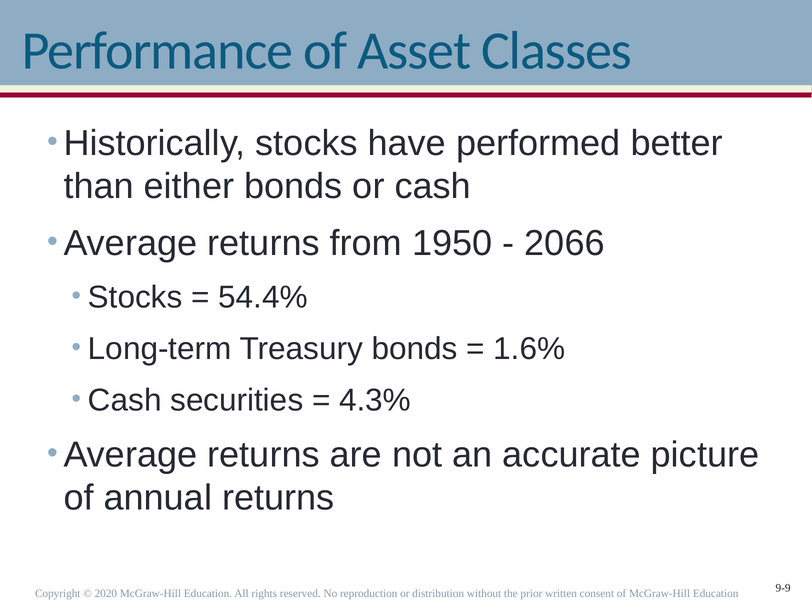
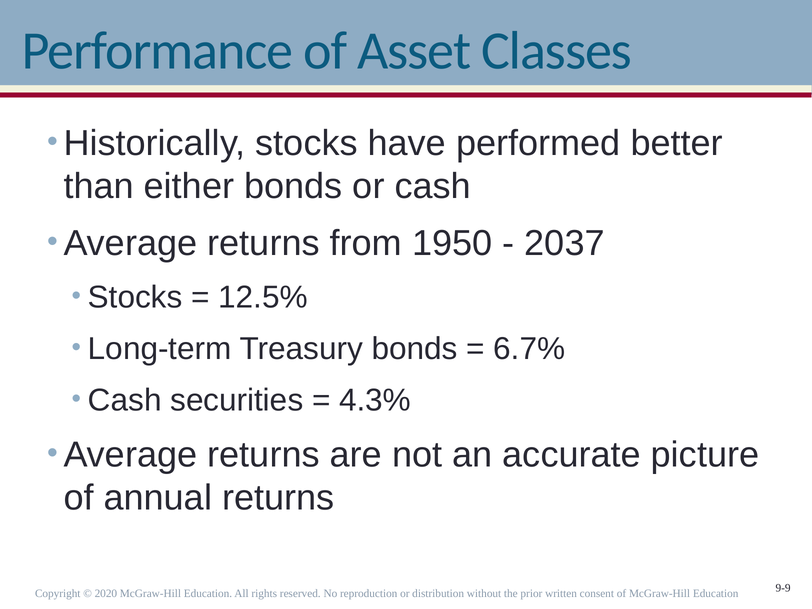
2066: 2066 -> 2037 (565, 243)
54.4%: 54.4% -> 12.5% (263, 297)
1.6%: 1.6% -> 6.7% (529, 349)
